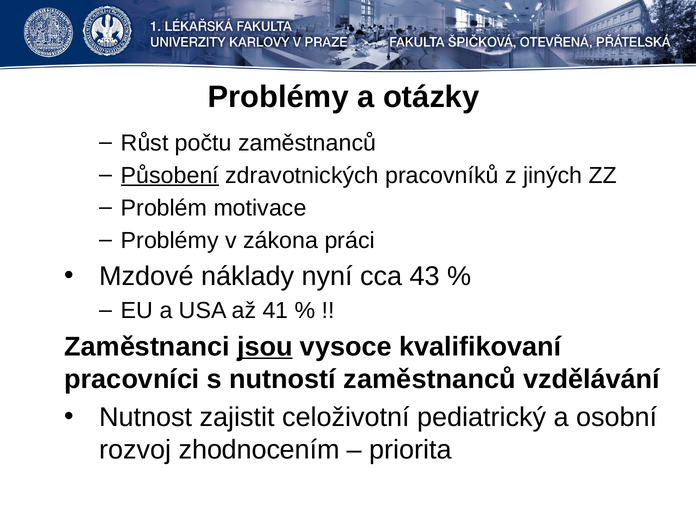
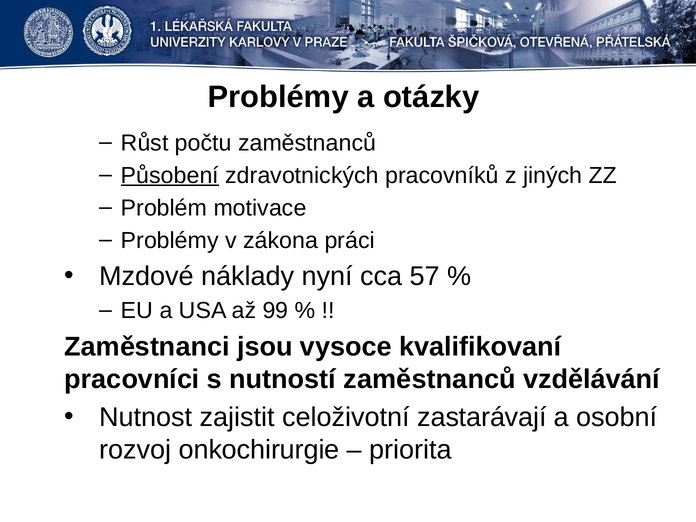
43: 43 -> 57 (425, 276)
41: 41 -> 99 (275, 311)
jsou underline: present -> none (265, 347)
pediatrický: pediatrický -> zastarávají (482, 417)
zhodnocením: zhodnocením -> onkochirurgie (259, 450)
